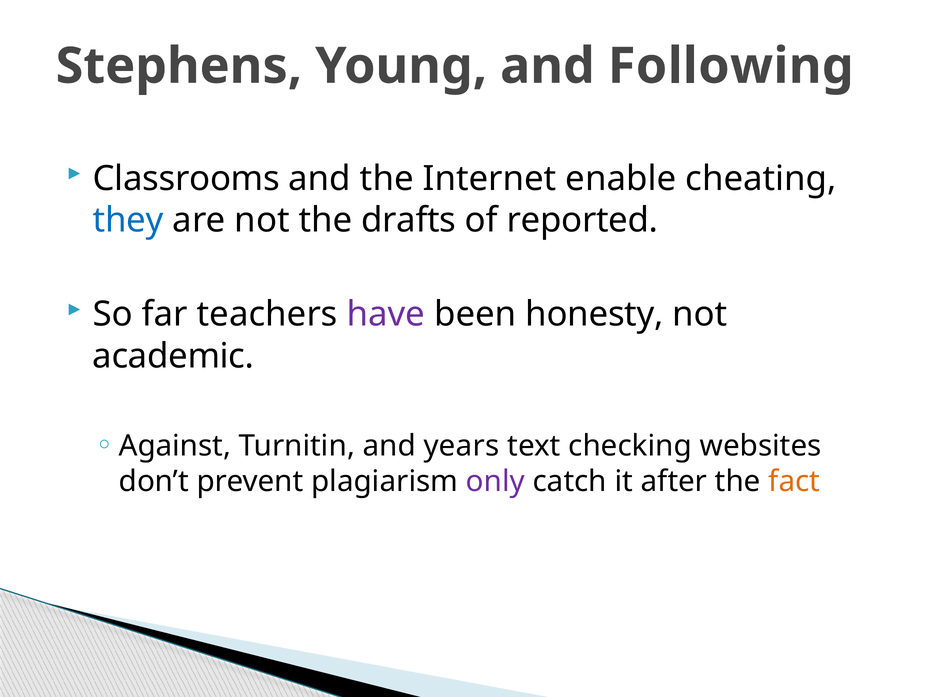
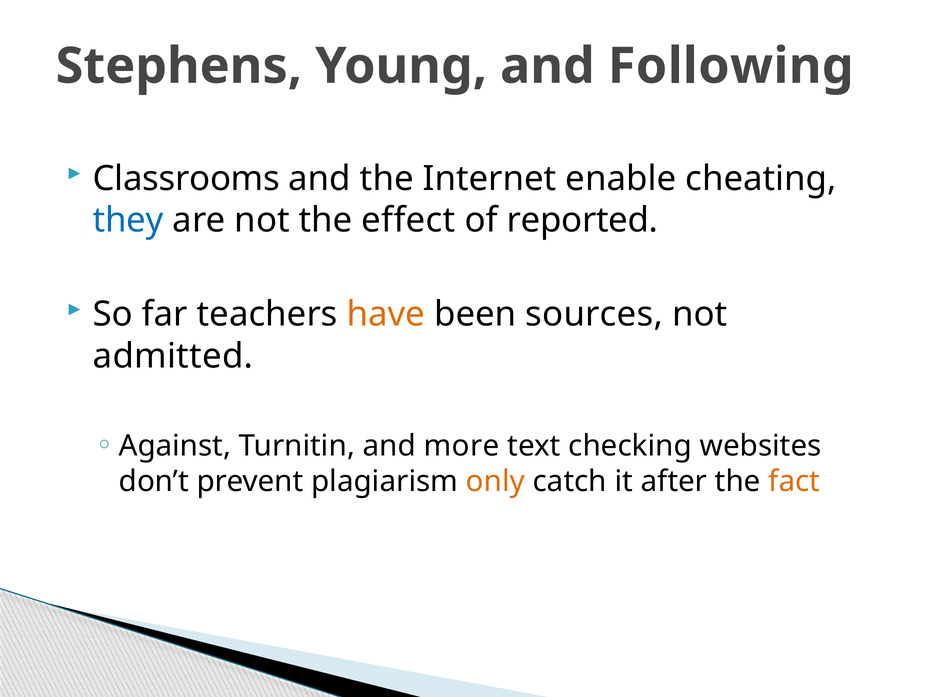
drafts: drafts -> effect (408, 220)
have colour: purple -> orange (386, 314)
honesty: honesty -> sources (594, 314)
academic: academic -> admitted (173, 356)
years: years -> more (462, 446)
only colour: purple -> orange (495, 481)
